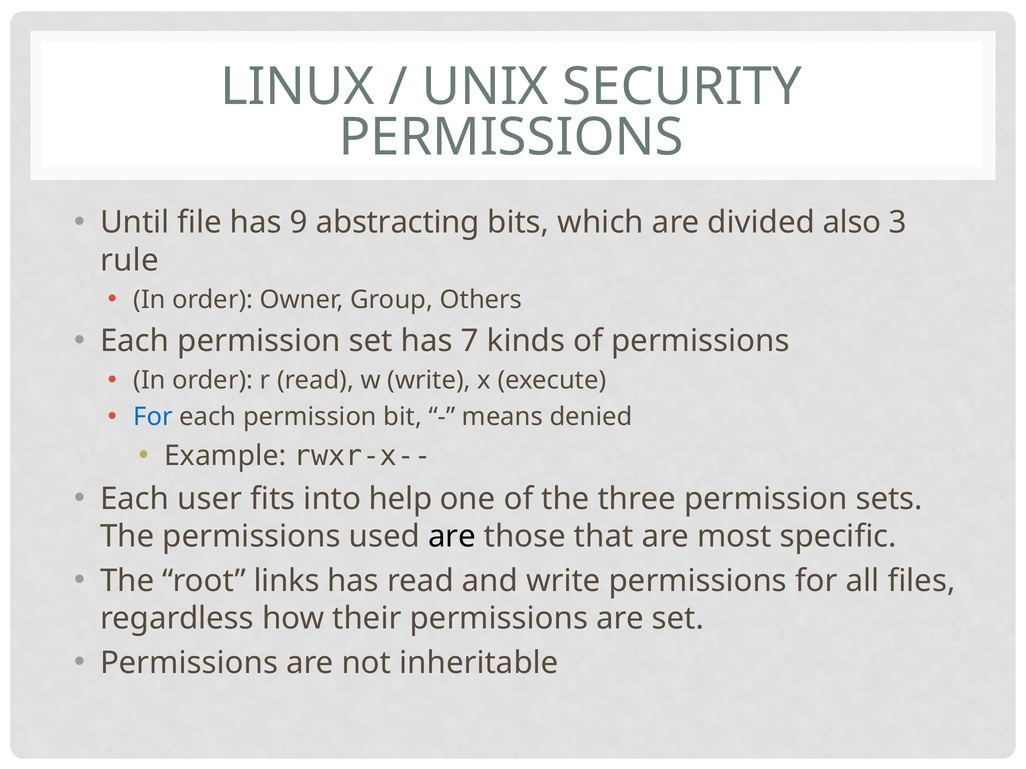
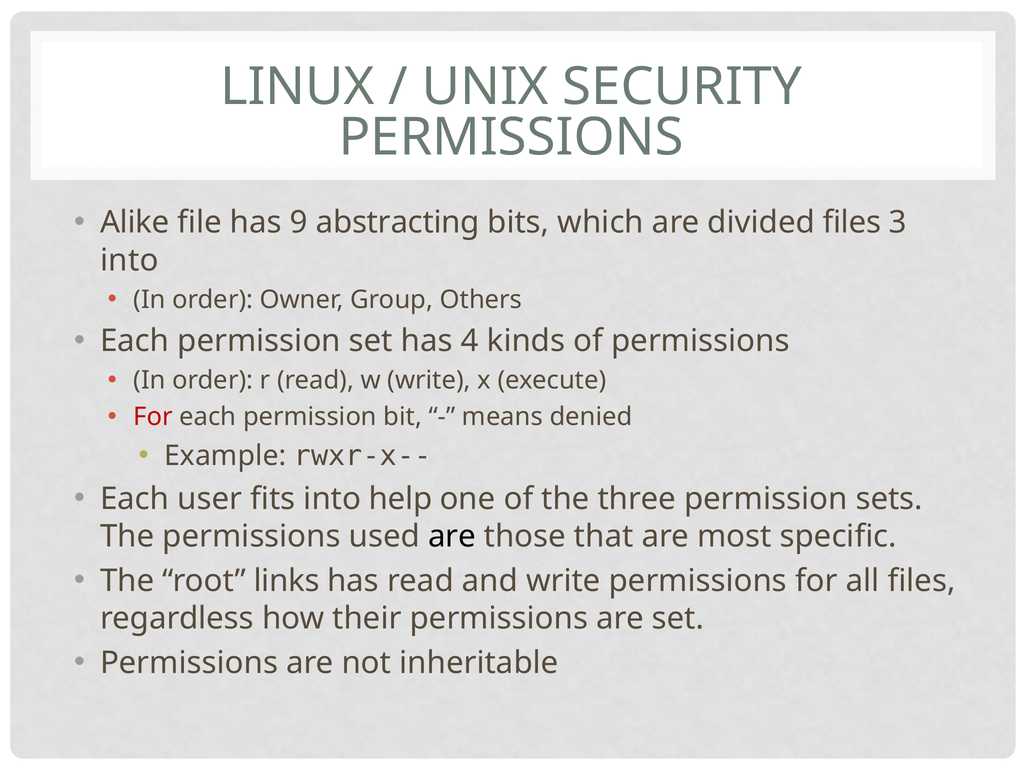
Until: Until -> Alike (135, 223)
divided also: also -> files (852, 223)
rule: rule -> into (129, 260)
7: 7 -> 4 (470, 341)
For colour: blue -> red (153, 417)
